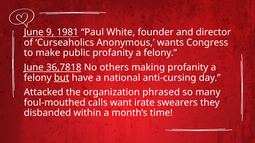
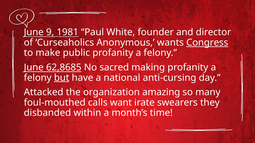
Congress underline: none -> present (207, 43)
36,7818: 36,7818 -> 62,8685 (64, 68)
others: others -> sacred (114, 68)
phrased: phrased -> amazing (161, 93)
